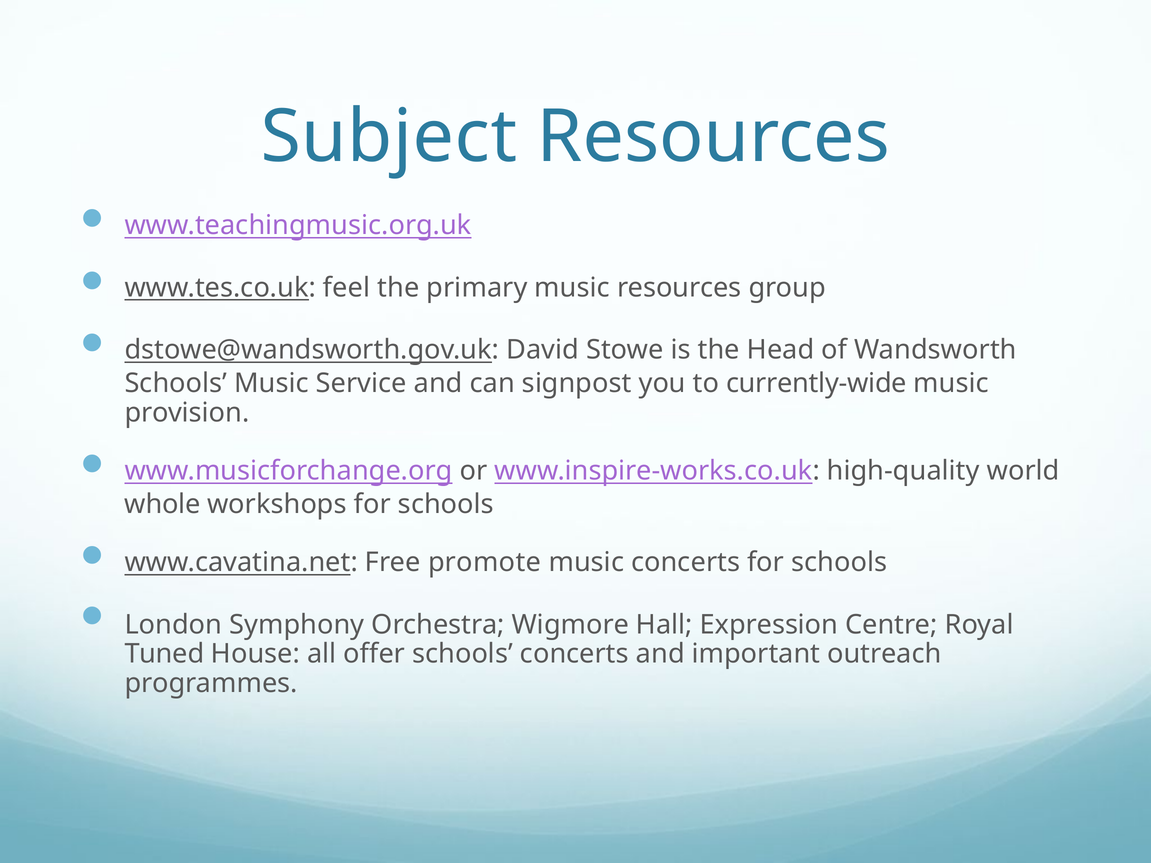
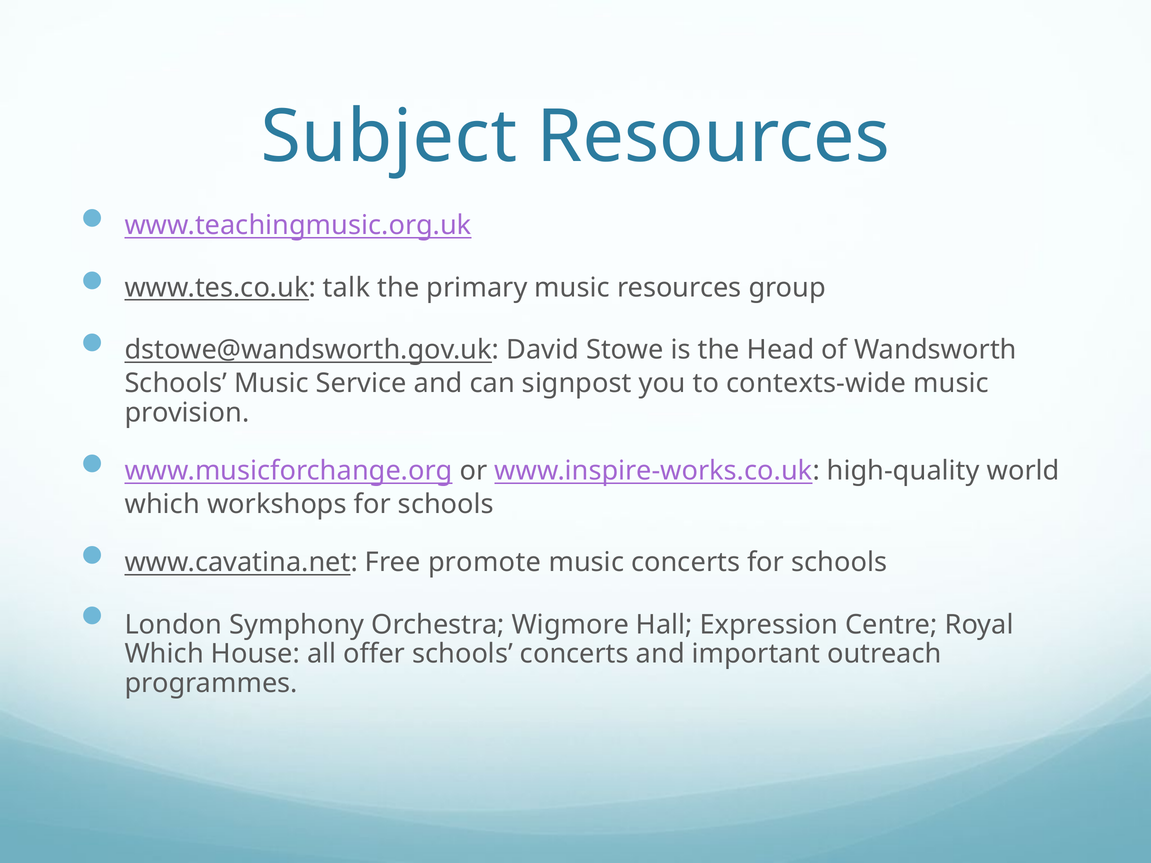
feel: feel -> talk (347, 288)
currently-wide: currently-wide -> contexts-wide (816, 383)
whole: whole -> which (162, 504)
Tuned: Tuned -> Which (164, 654)
